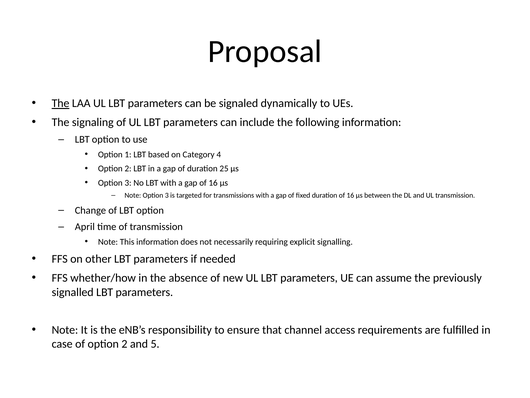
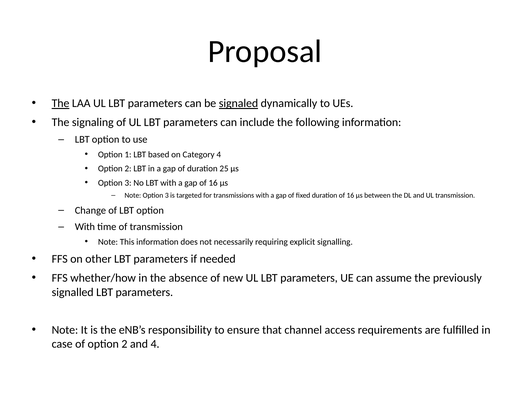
signaled underline: none -> present (238, 103)
April: April -> With (85, 227)
and 5: 5 -> 4 (155, 344)
